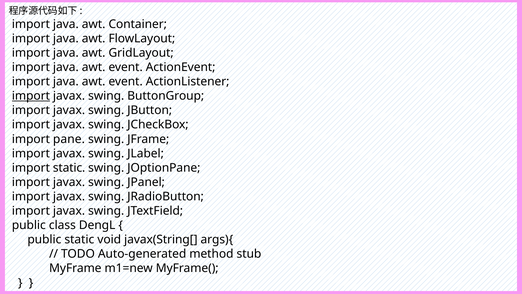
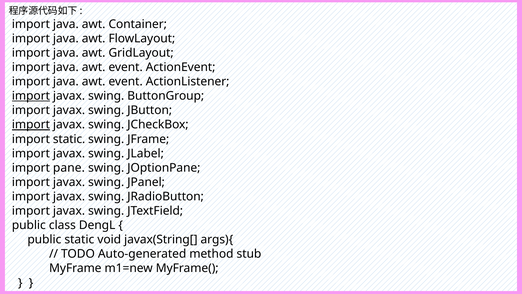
import underline: none -> present (31, 125)
import pane: pane -> static (69, 139)
import static: static -> pane (69, 168)
